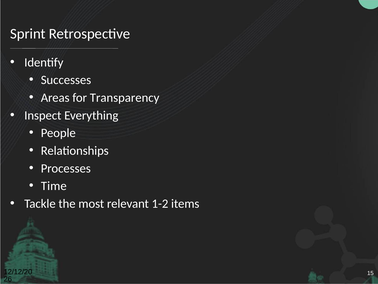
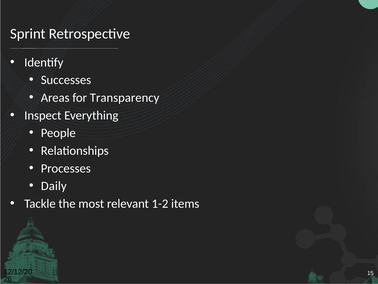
Time: Time -> Daily (54, 186)
